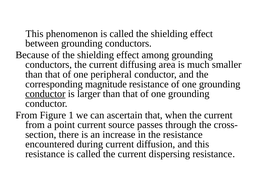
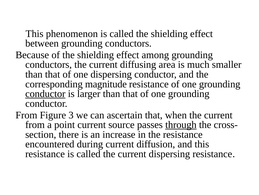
one peripheral: peripheral -> dispersing (111, 74)
1: 1 -> 3 (71, 115)
through underline: none -> present (181, 124)
